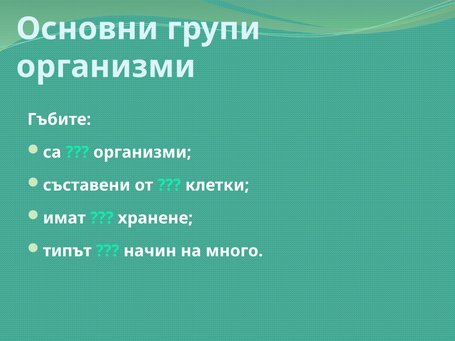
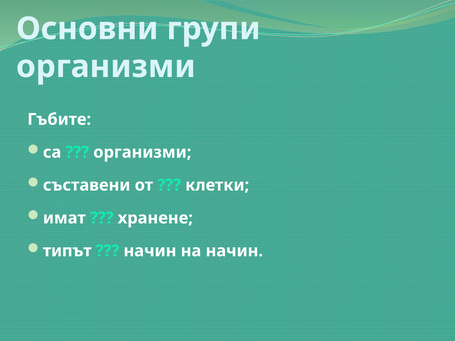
на много: много -> начин (234, 251)
